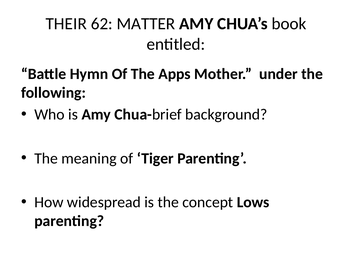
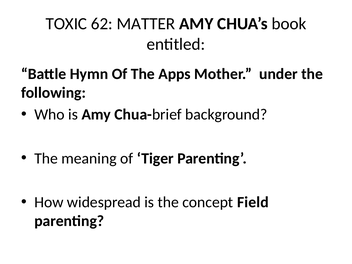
THEIR: THEIR -> TOXIC (66, 24)
Lows: Lows -> Field (253, 202)
